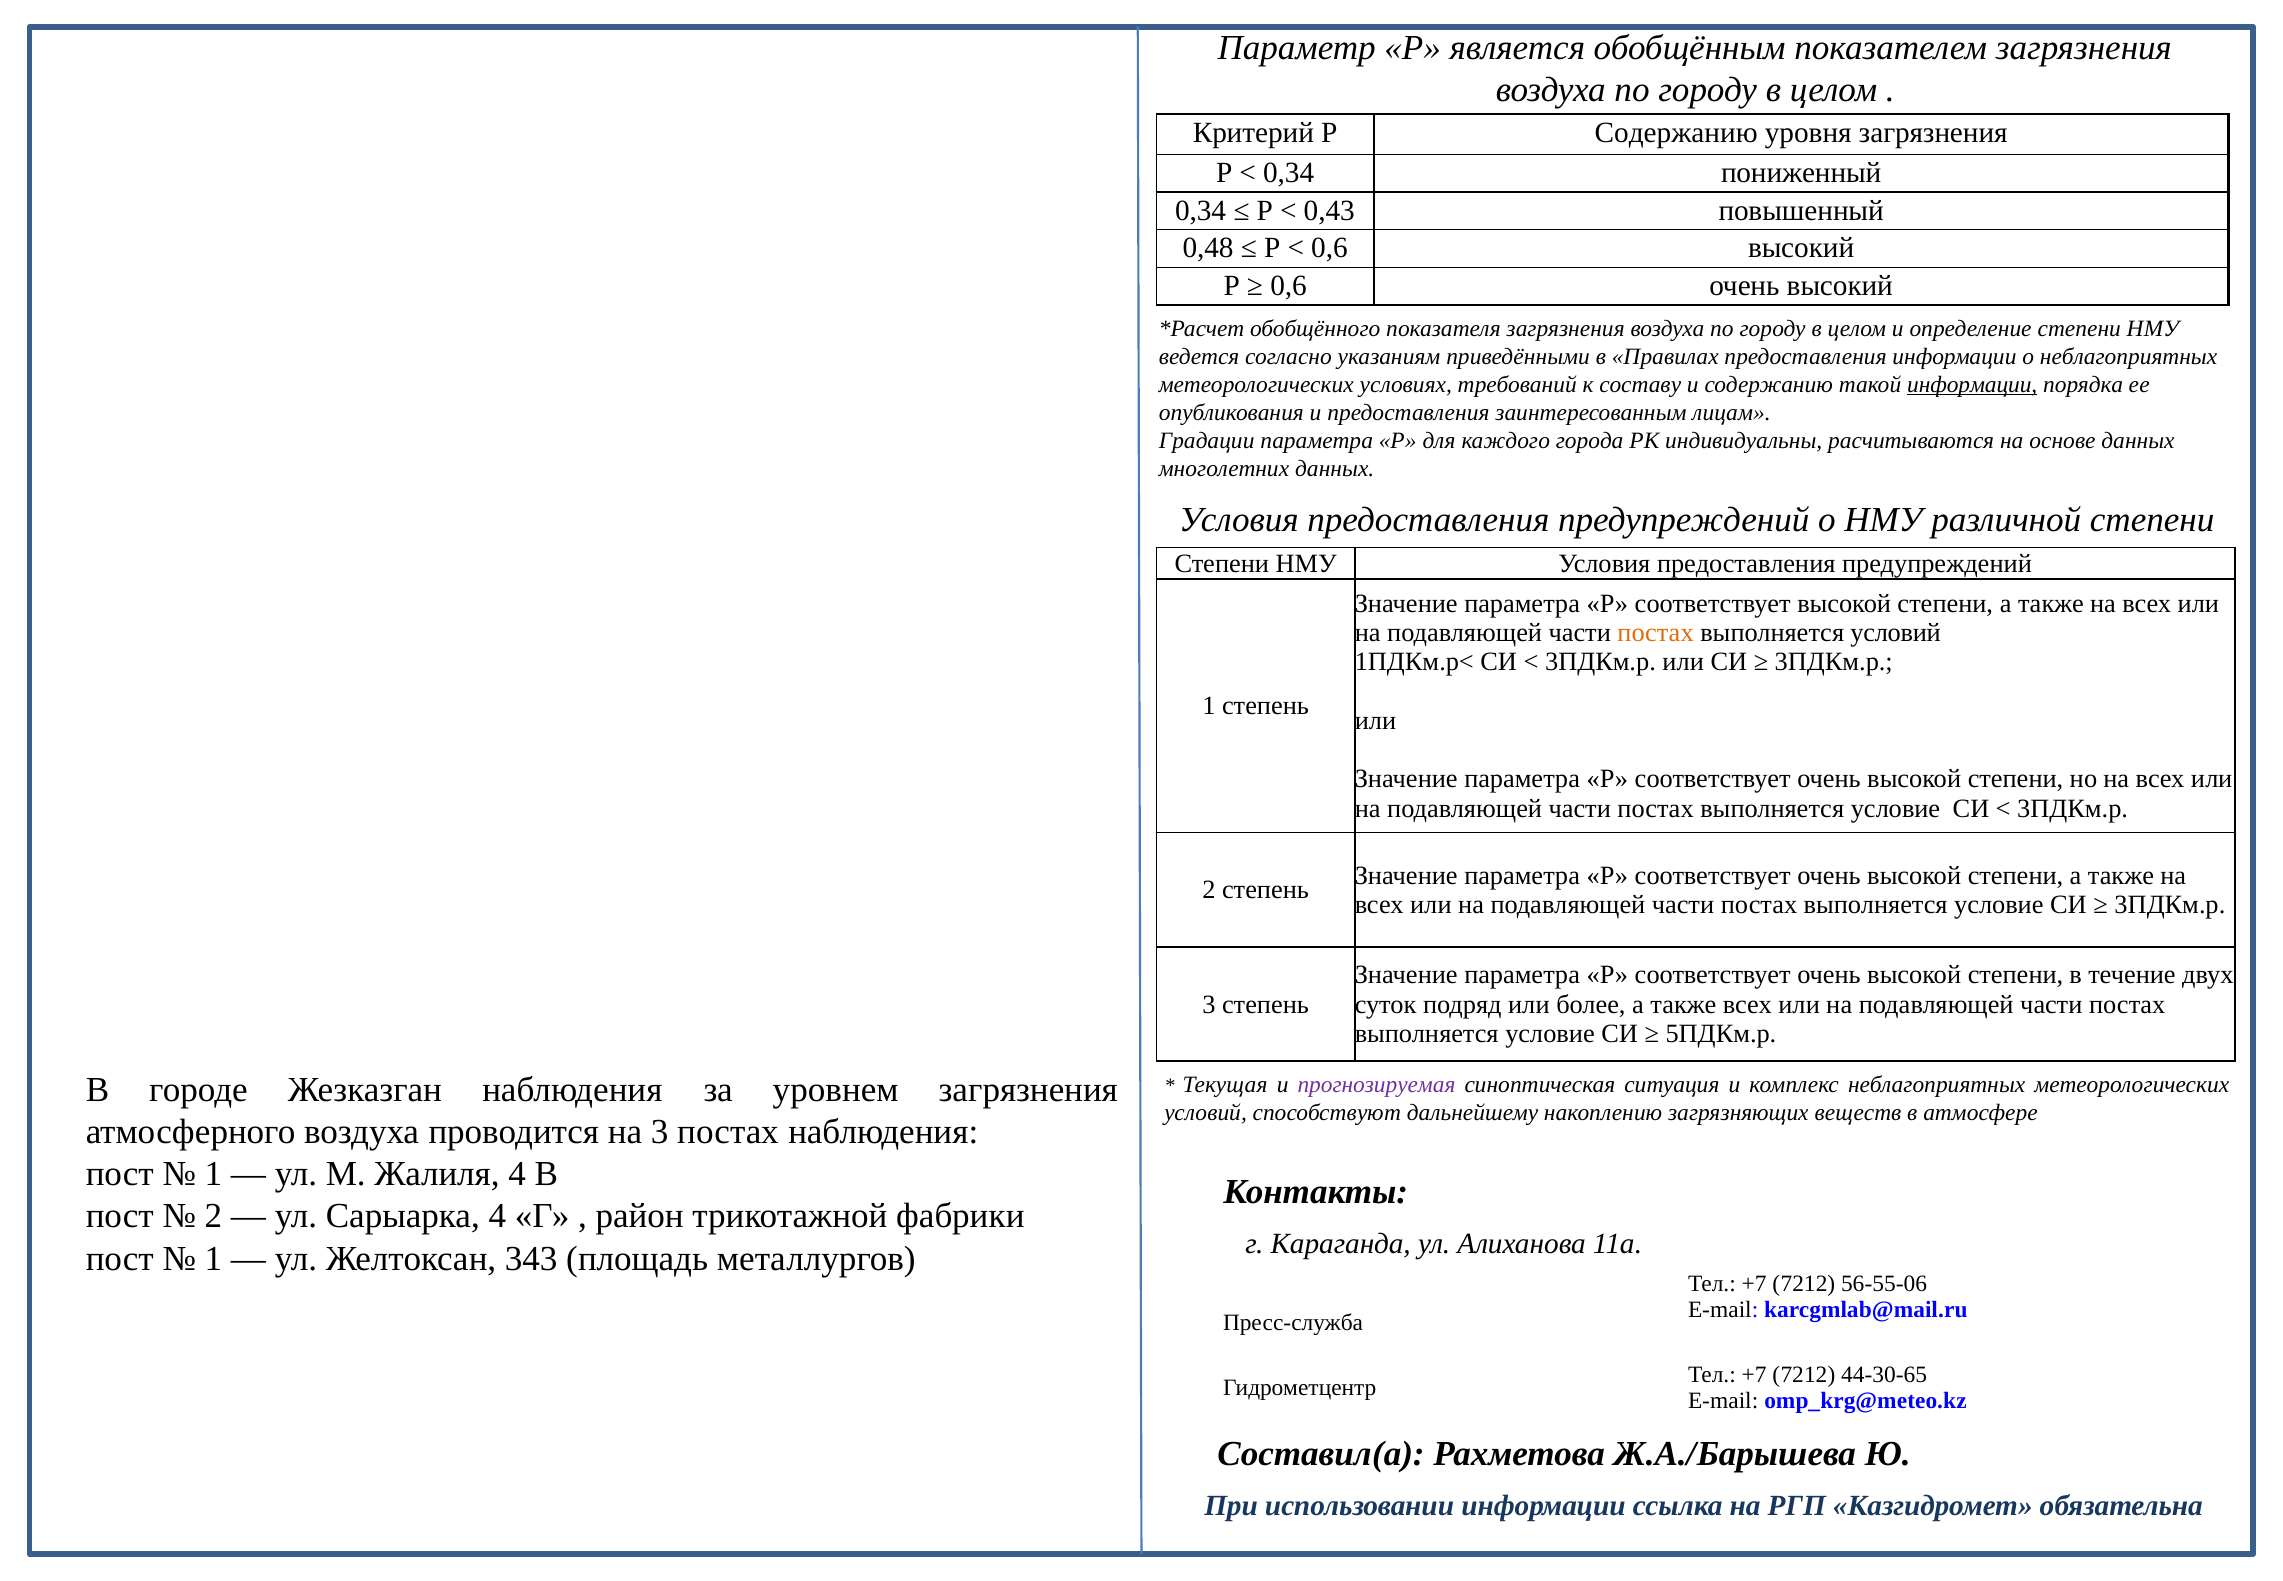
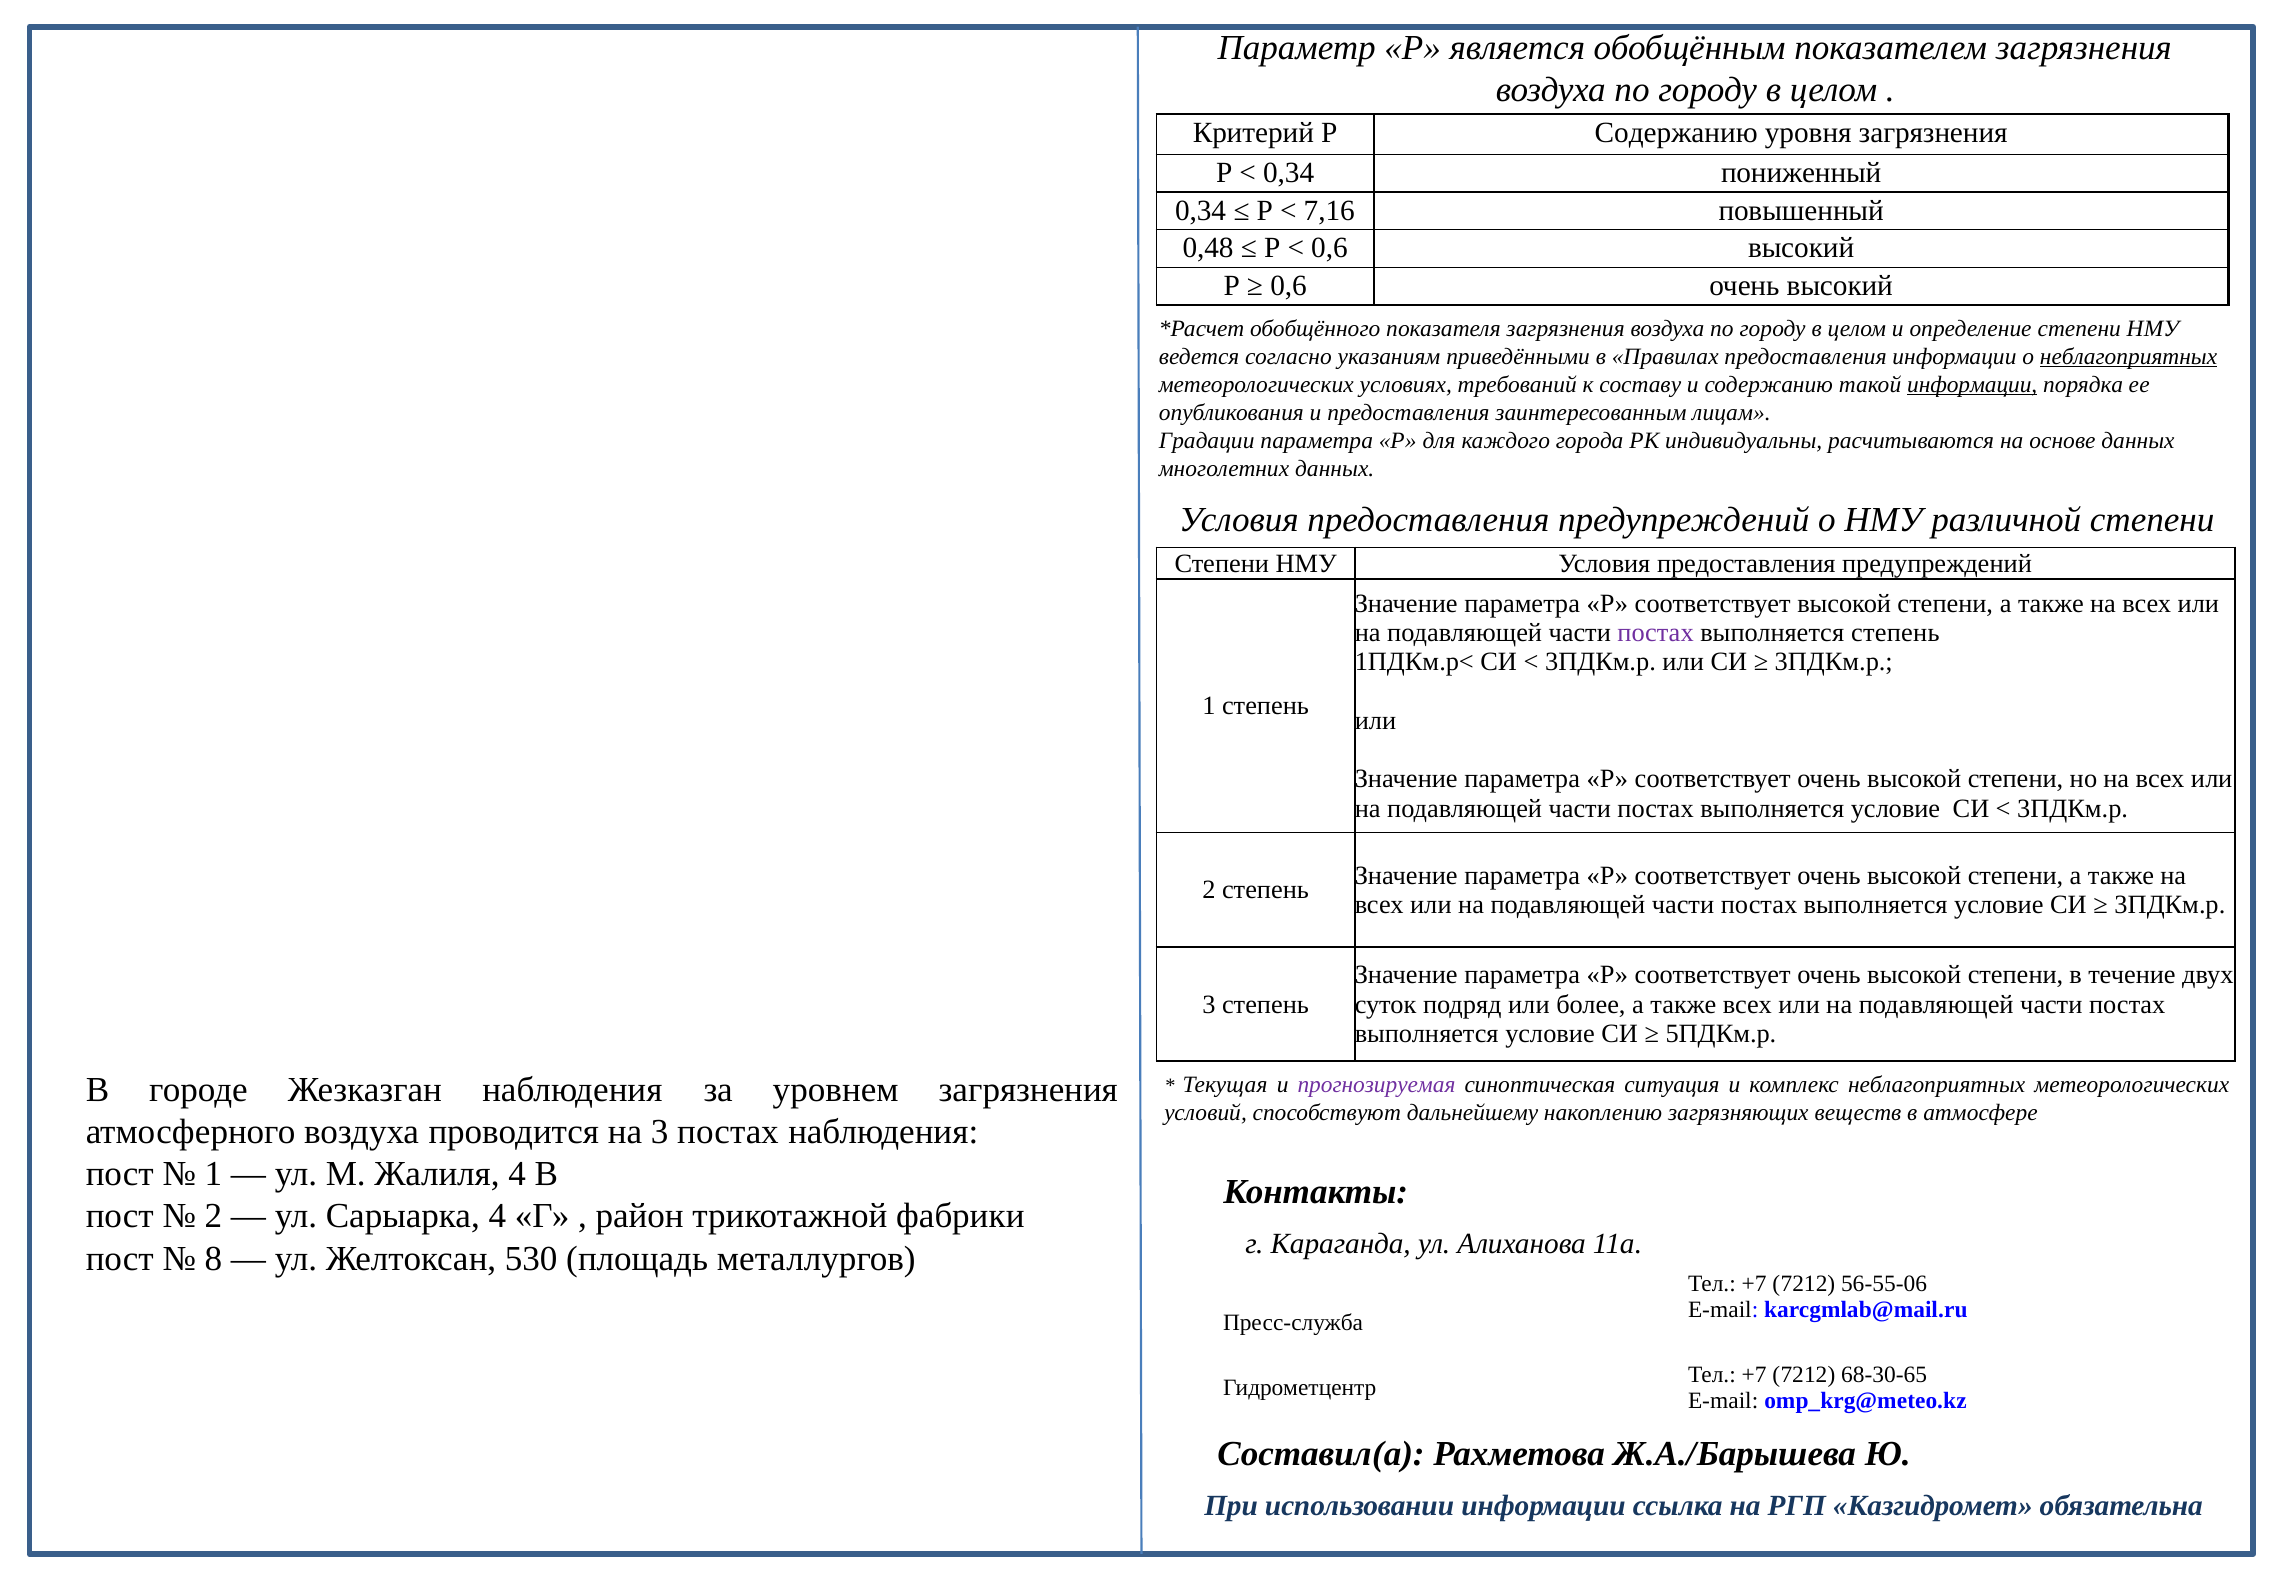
0,43: 0,43 -> 7,16 (1329, 210)
неблагоприятных underline: none -> present (2129, 357)
постах colour: orange -> purple (1656, 633)
выполняется условий: условий -> степень (1895, 633)
1: 1 -> 8 (213, 1258)
343: 343 -> 530 (531, 1258)
44-30-65: 44-30-65 -> 68-30-65 (1884, 1375)
